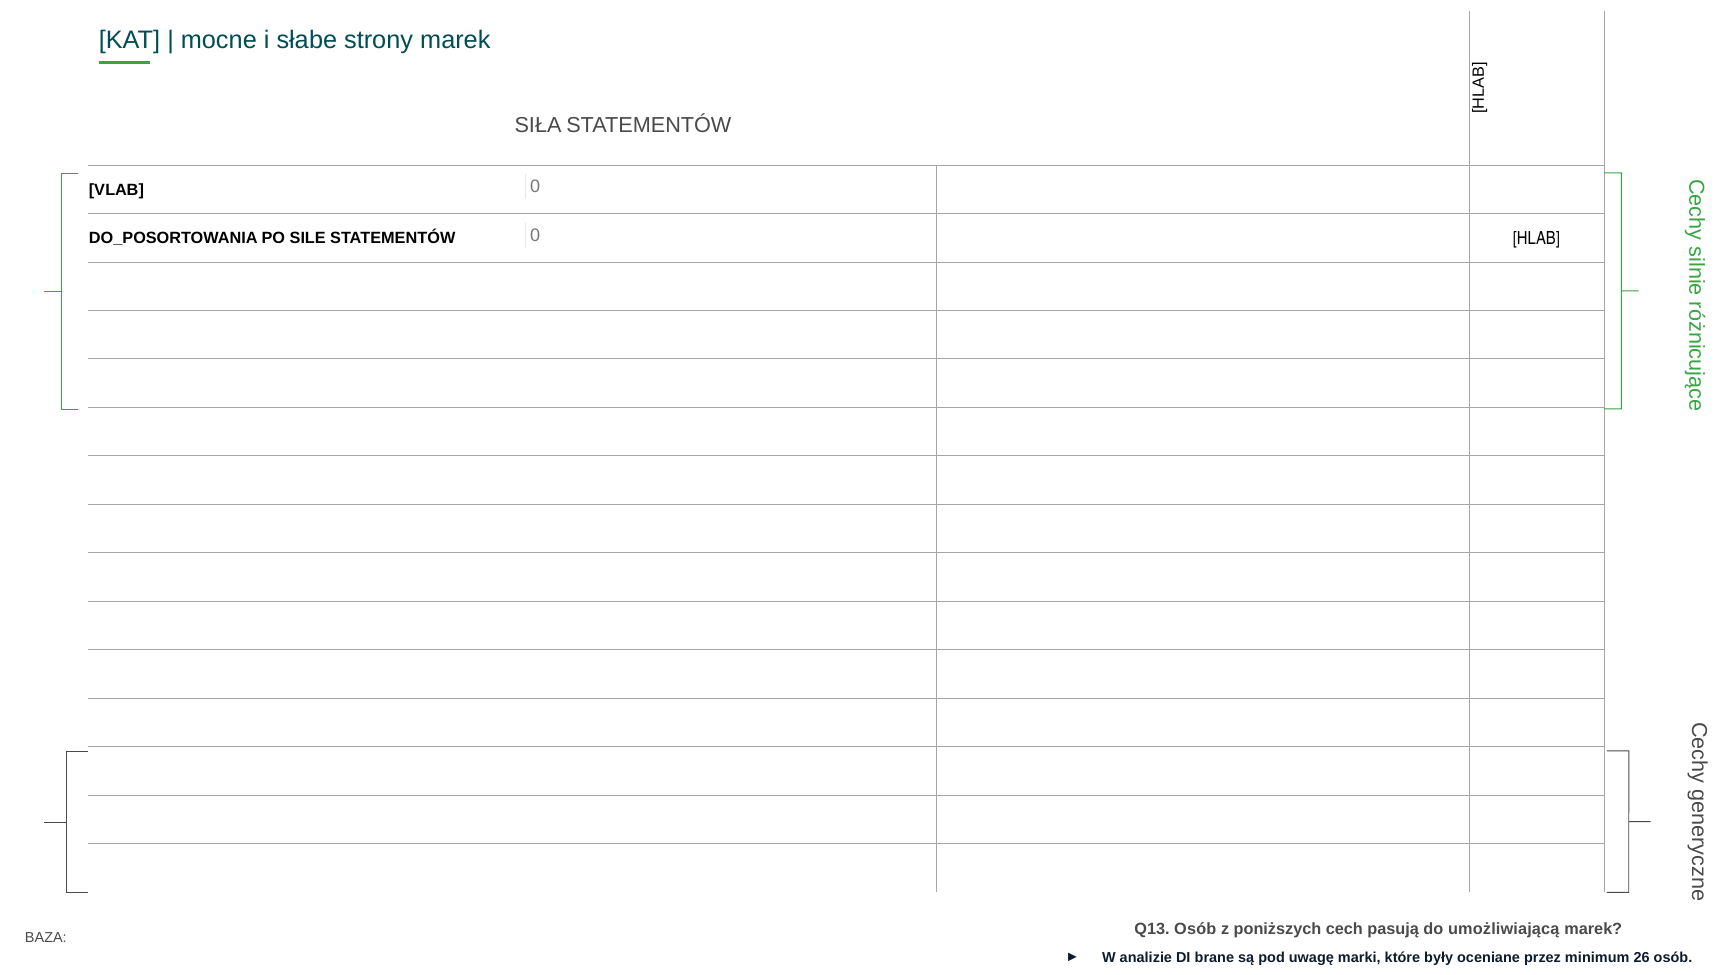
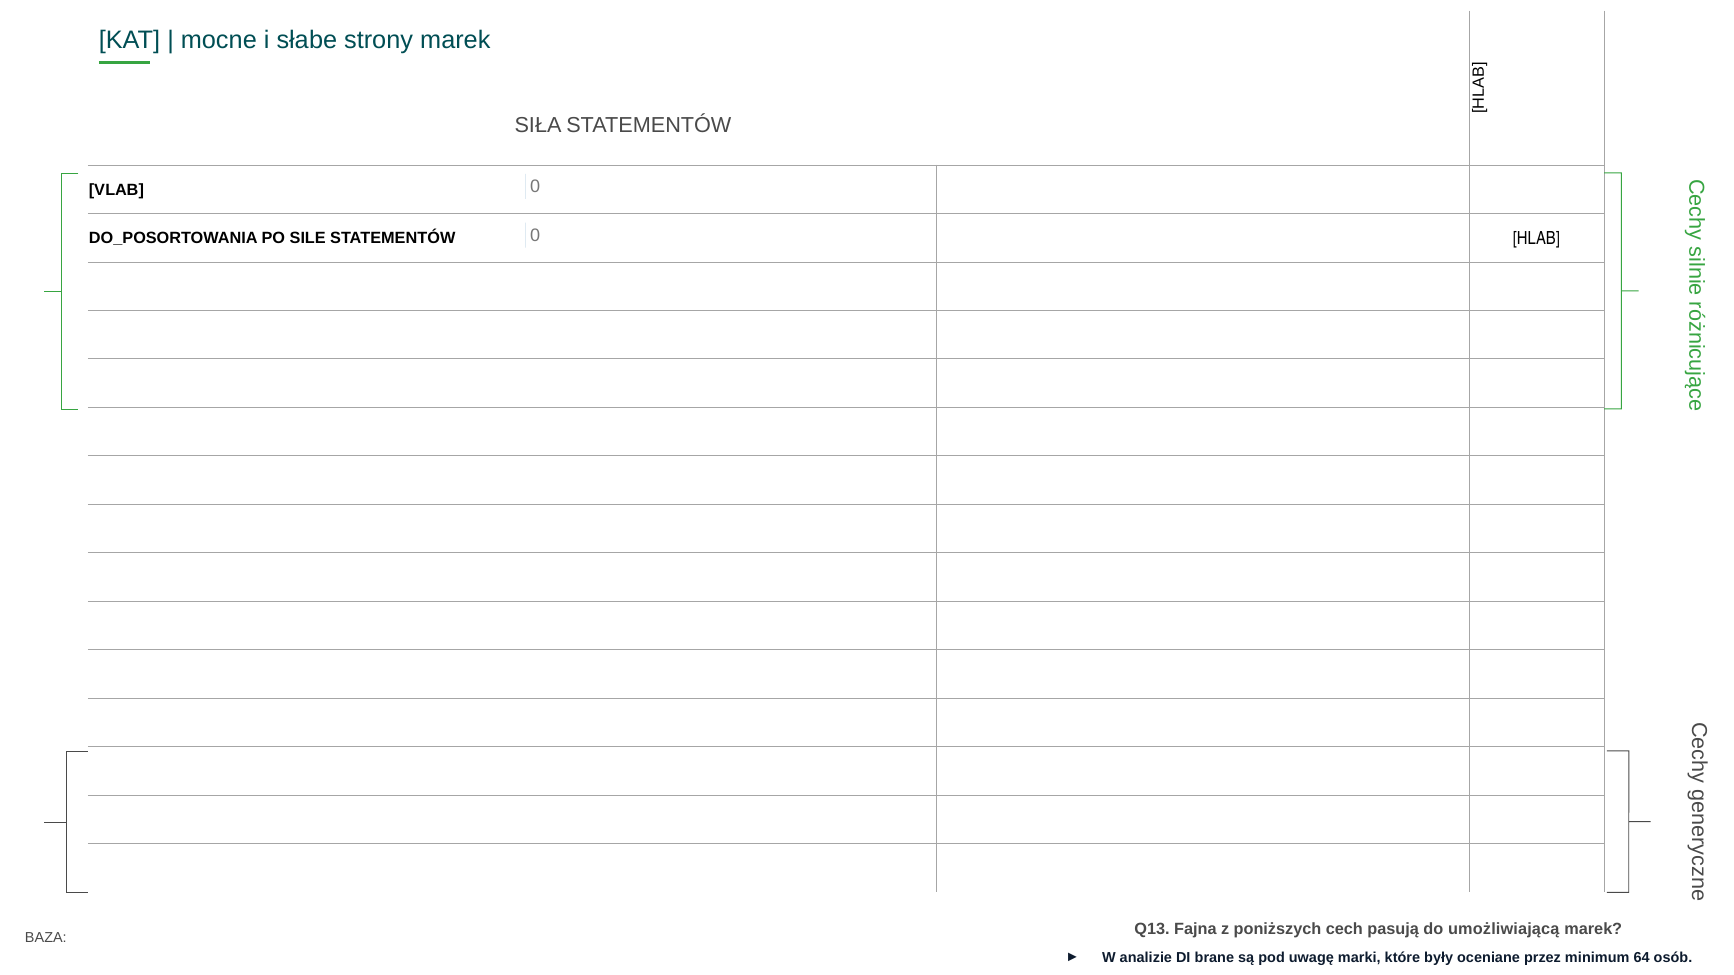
Q13 Osób: Osób -> Fajna (1195, 929)
26: 26 -> 64 (1642, 958)
